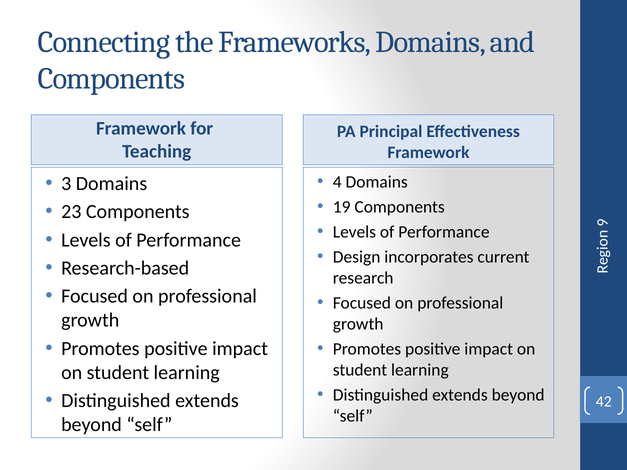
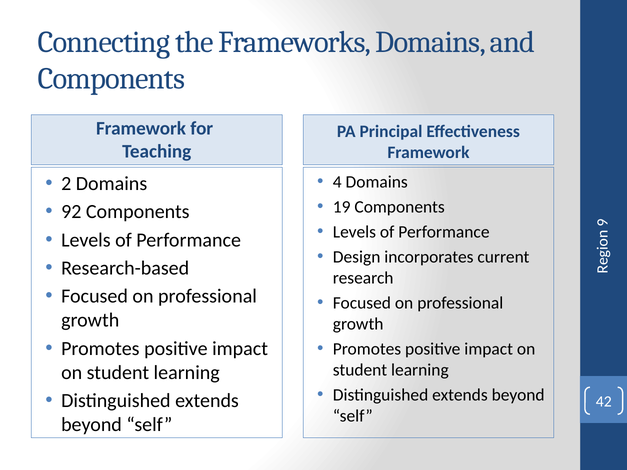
3: 3 -> 2 (66, 184)
23: 23 -> 92 (71, 212)
